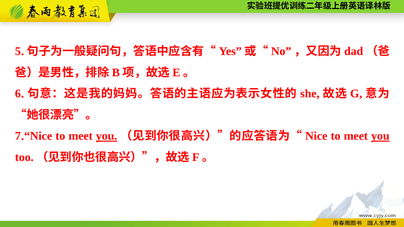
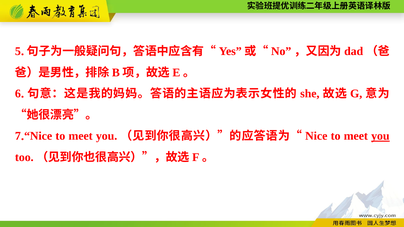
you underline: present -> none (107, 136)
